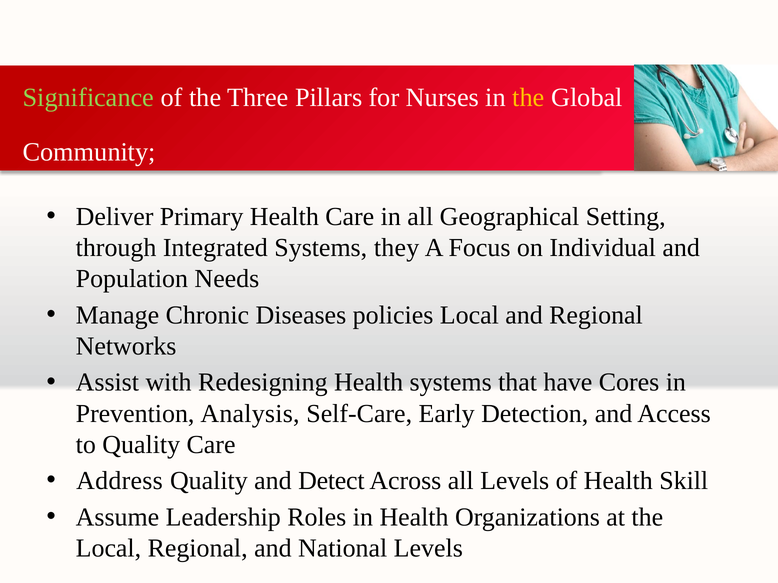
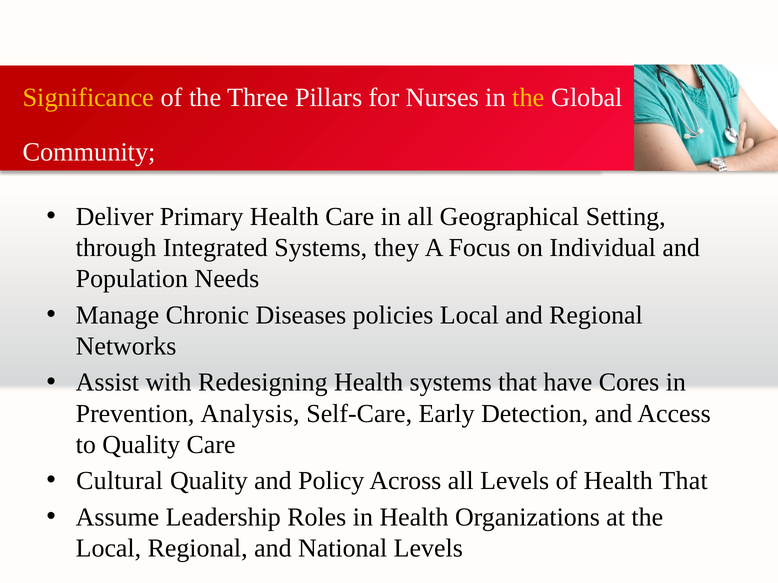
Significance colour: light green -> yellow (88, 98)
Address: Address -> Cultural (120, 481)
Detect: Detect -> Policy (331, 481)
Health Skill: Skill -> That (684, 481)
